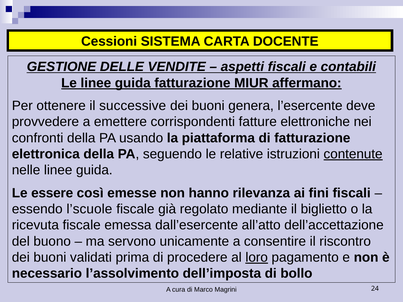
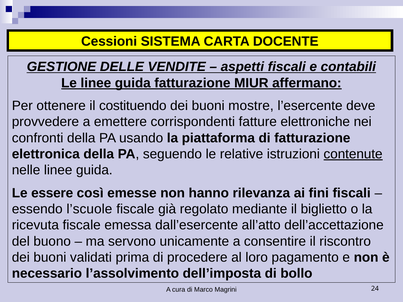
successive: successive -> costituendo (133, 106)
genera: genera -> mostre (251, 106)
loro underline: present -> none (257, 258)
